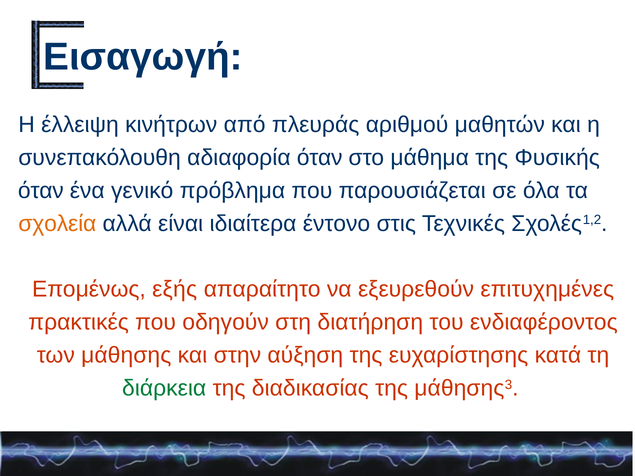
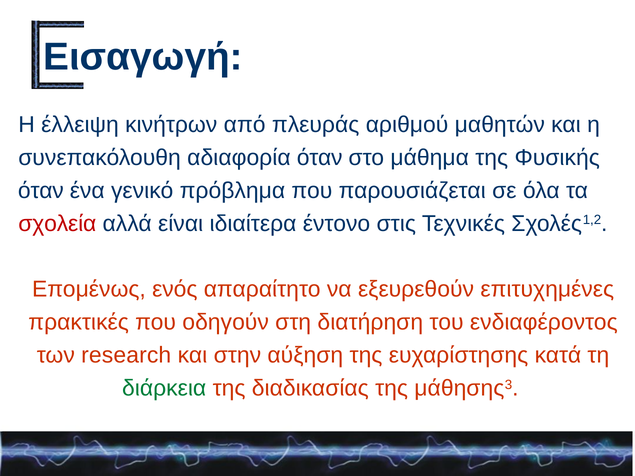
σχολεία colour: orange -> red (57, 224)
εξής: εξής -> ενός (175, 290)
μάθησης: μάθησης -> research (126, 356)
